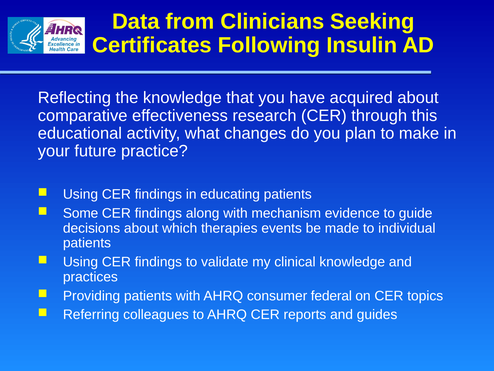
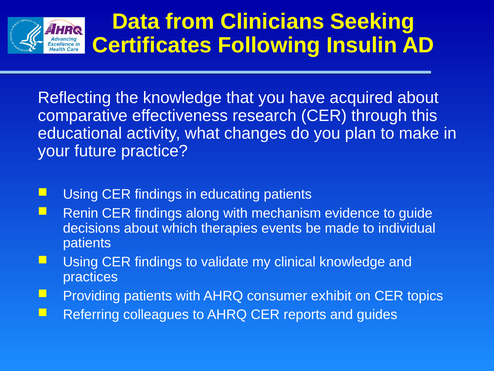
Some: Some -> Renin (81, 213)
federal: federal -> exhibit (331, 295)
